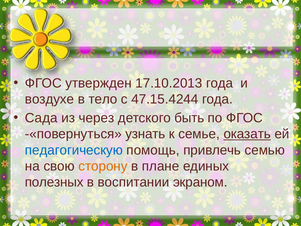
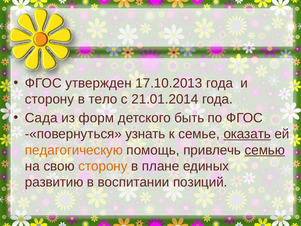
воздухе: воздухе -> сторону (50, 99)
47.15.4244: 47.15.4244 -> 21.01.2014 (165, 99)
через: через -> форм (96, 118)
педагогическую colour: blue -> orange (74, 150)
семью underline: none -> present (265, 150)
полезных: полезных -> развитию (54, 182)
экраном: экраном -> позиций (200, 182)
